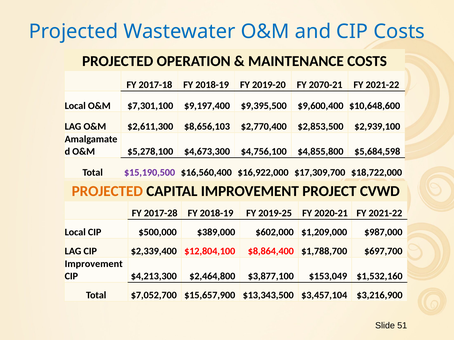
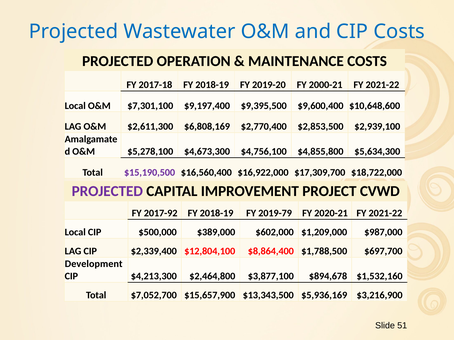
2070-21: 2070-21 -> 2000-21 (326, 85)
$8,656,103: $8,656,103 -> $6,808,169 (207, 127)
$5,684,598: $5,684,598 -> $5,634,300 (377, 152)
PROJECTED colour: orange -> purple (107, 192)
2017-28: 2017-28 -> 2017-92 (161, 214)
2019-25: 2019-25 -> 2019-79 (275, 214)
$1,788,700: $1,788,700 -> $1,788,500 (324, 252)
Improvement: Improvement -> Development (94, 264)
$153,049: $153,049 -> $894,678 (328, 277)
$3,457,104: $3,457,104 -> $5,936,169 (324, 296)
